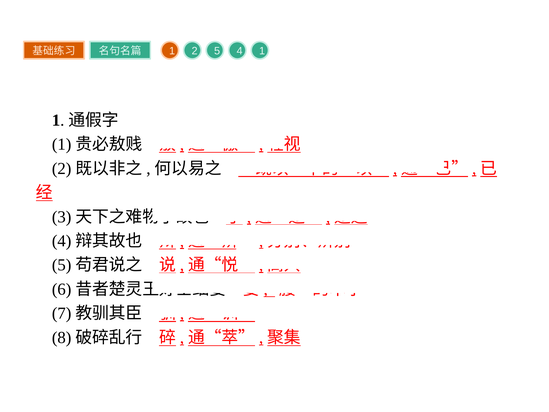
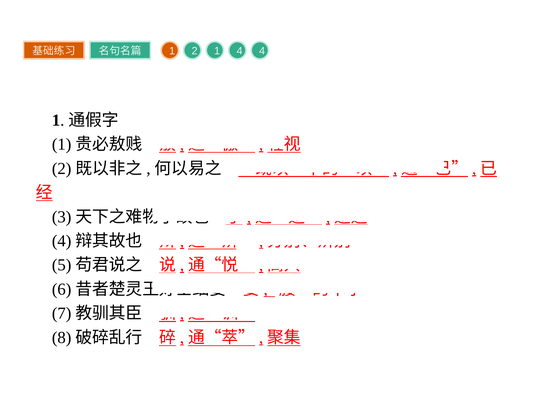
2 5: 5 -> 1 (217, 51)
4 1: 1 -> 4 (262, 51)
